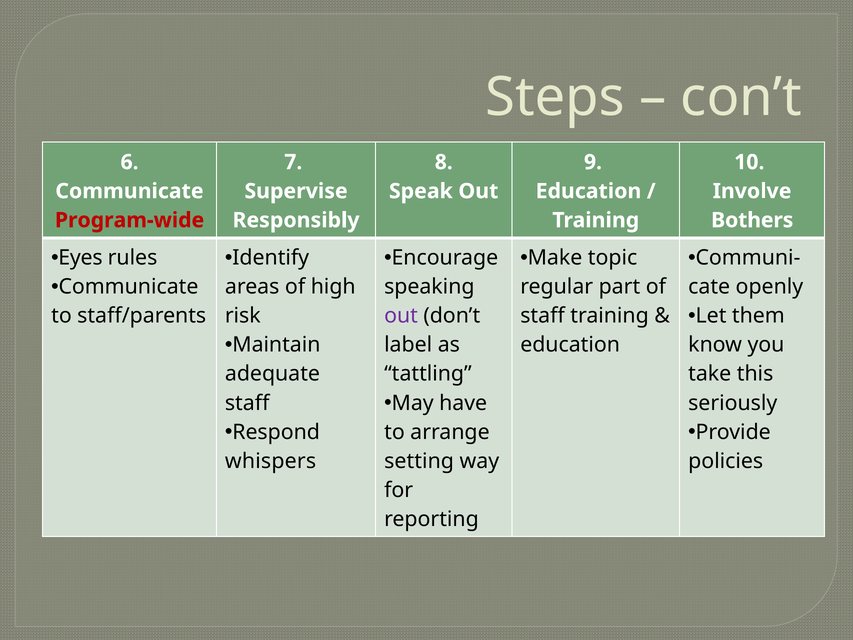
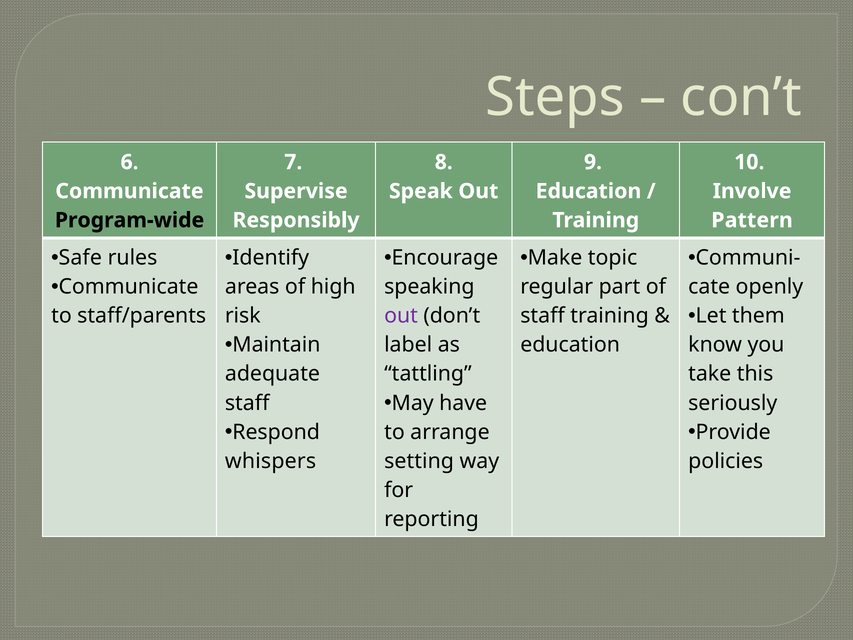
Program-wide colour: red -> black (130, 220)
Bothers: Bothers -> Pattern (752, 220)
Eyes: Eyes -> Safe (80, 258)
